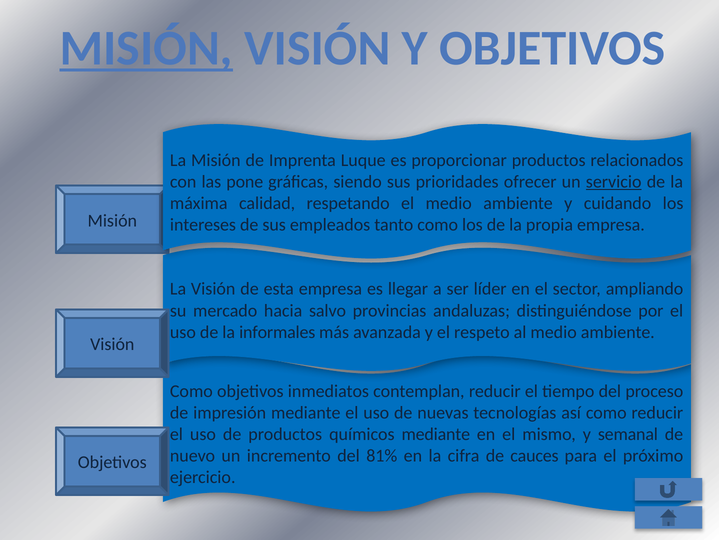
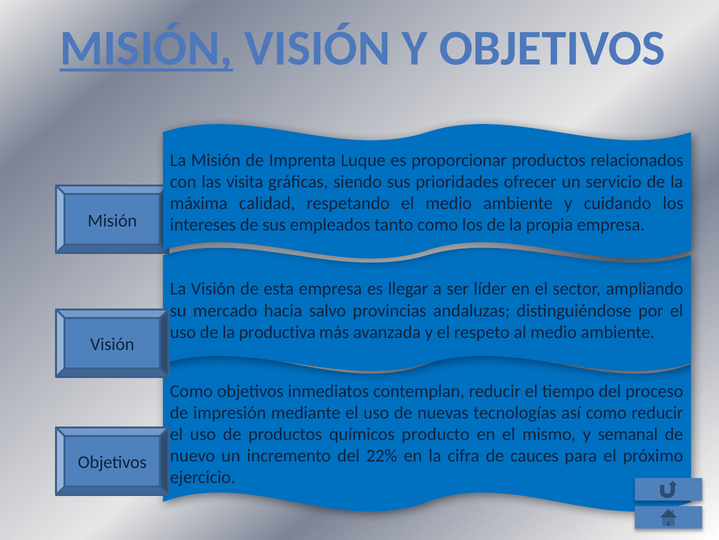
pone: pone -> visita (245, 181)
servicio underline: present -> none (614, 181)
informales: informales -> productiva (277, 332)
químicos mediante: mediante -> producto (436, 434)
81%: 81% -> 22% (382, 455)
